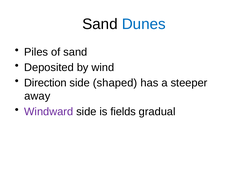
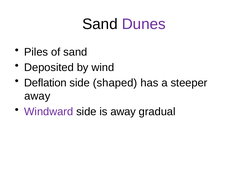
Dunes colour: blue -> purple (144, 24)
Direction: Direction -> Deflation (45, 83)
is fields: fields -> away (123, 112)
